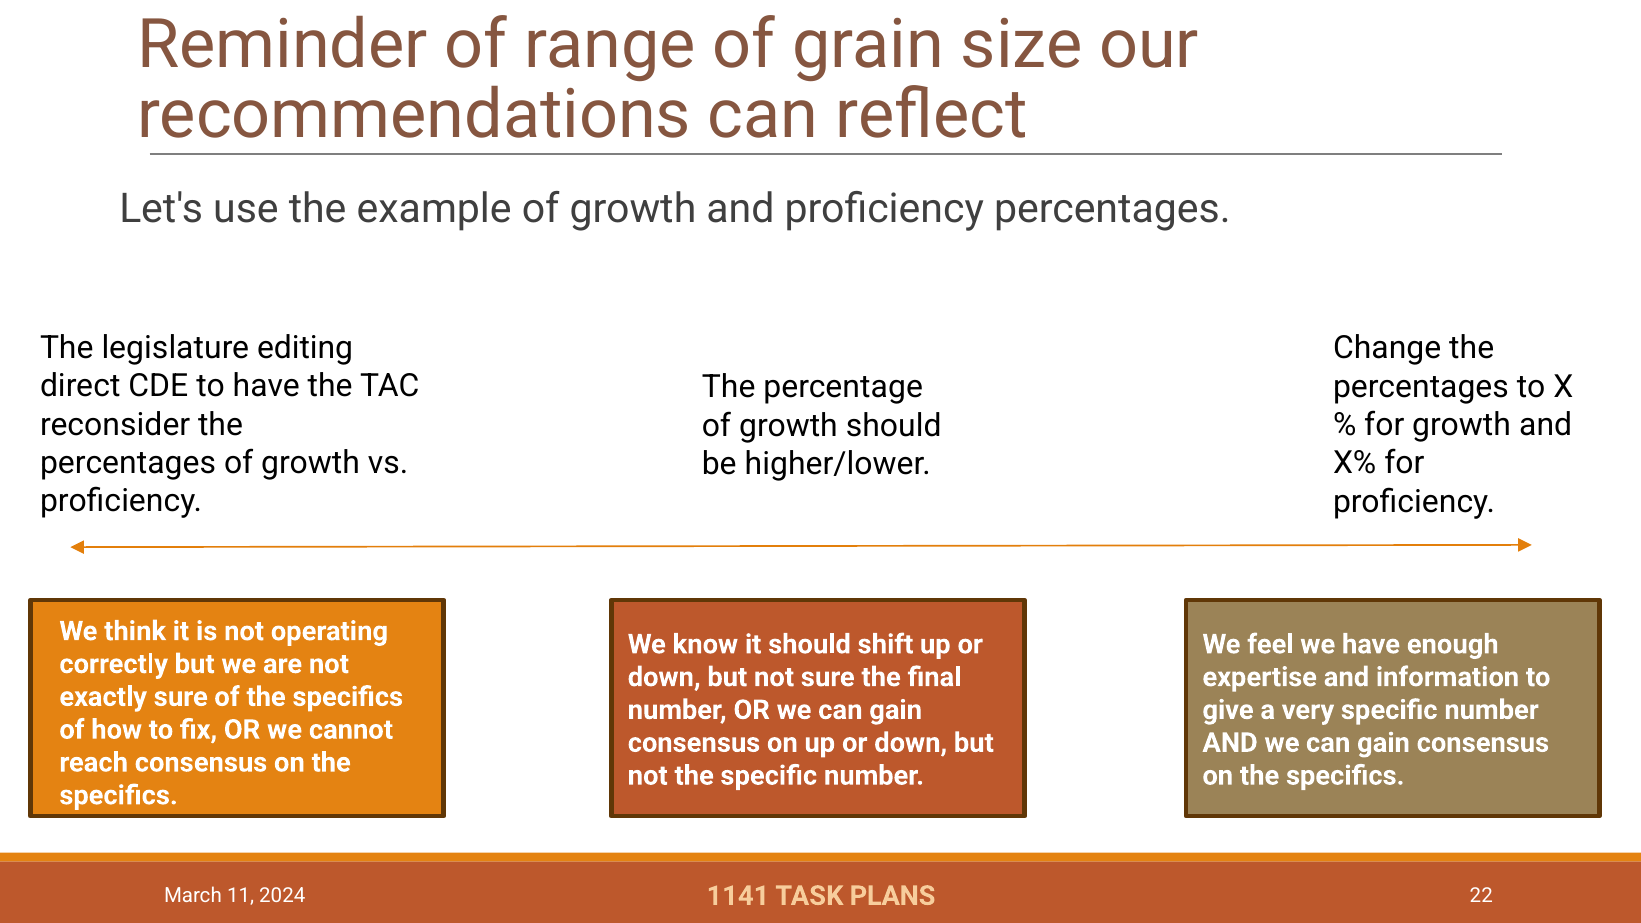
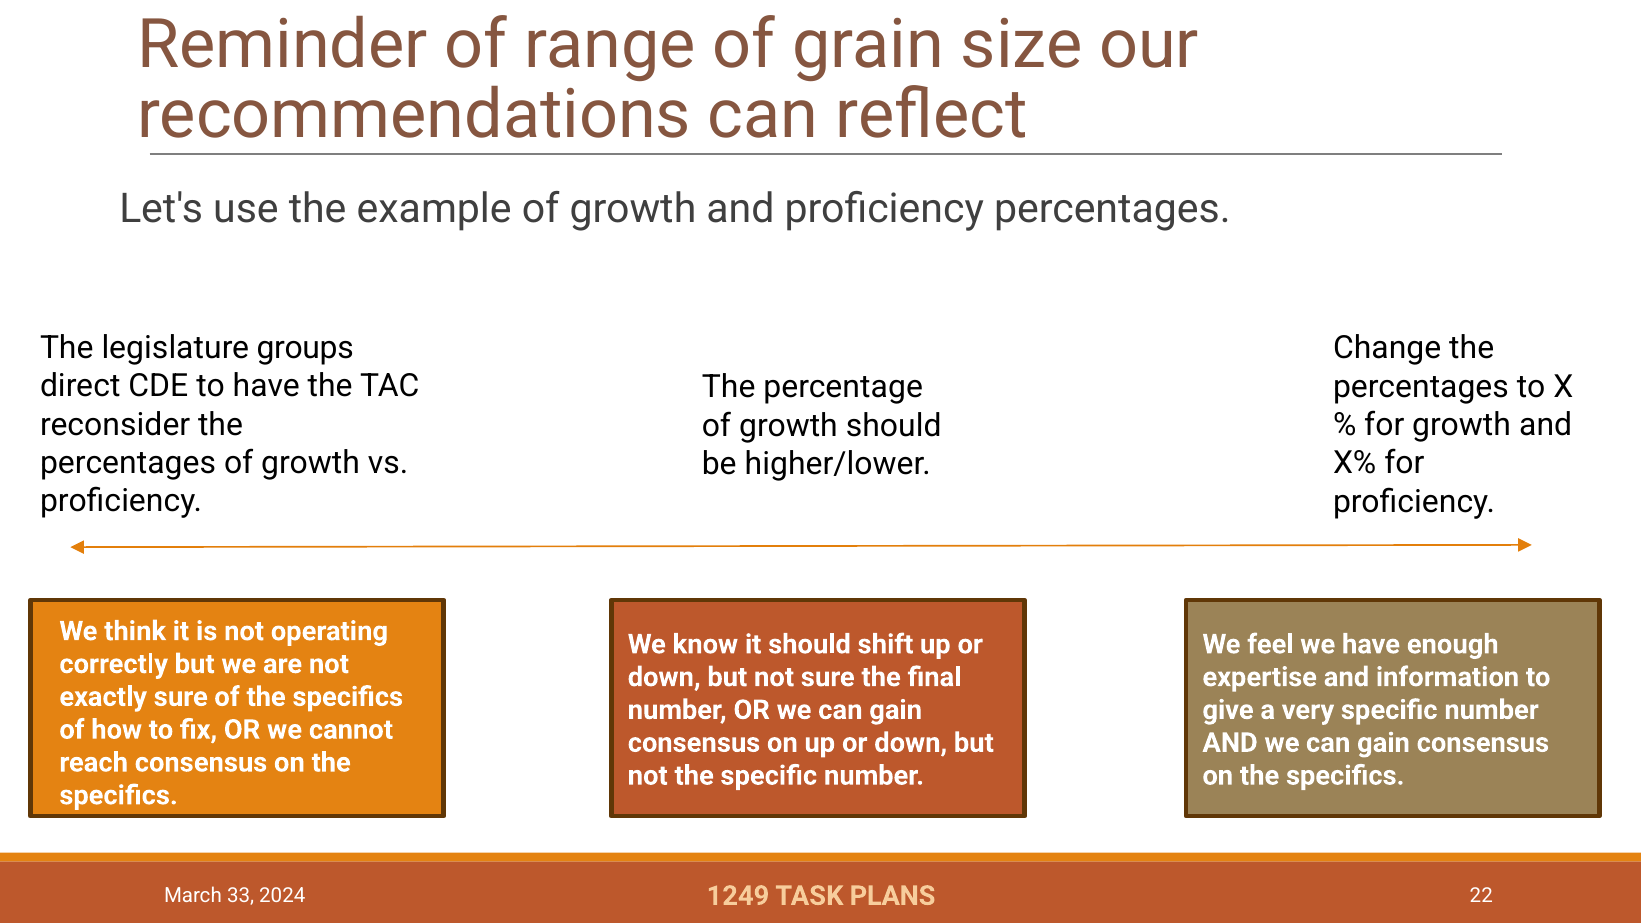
editing: editing -> groups (305, 348)
11: 11 -> 33 (241, 895)
1141: 1141 -> 1249 (738, 896)
